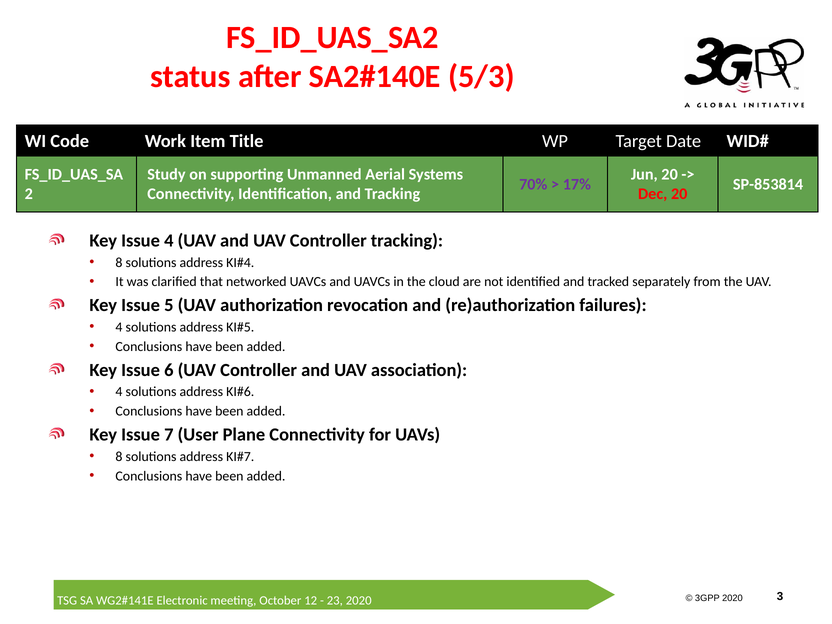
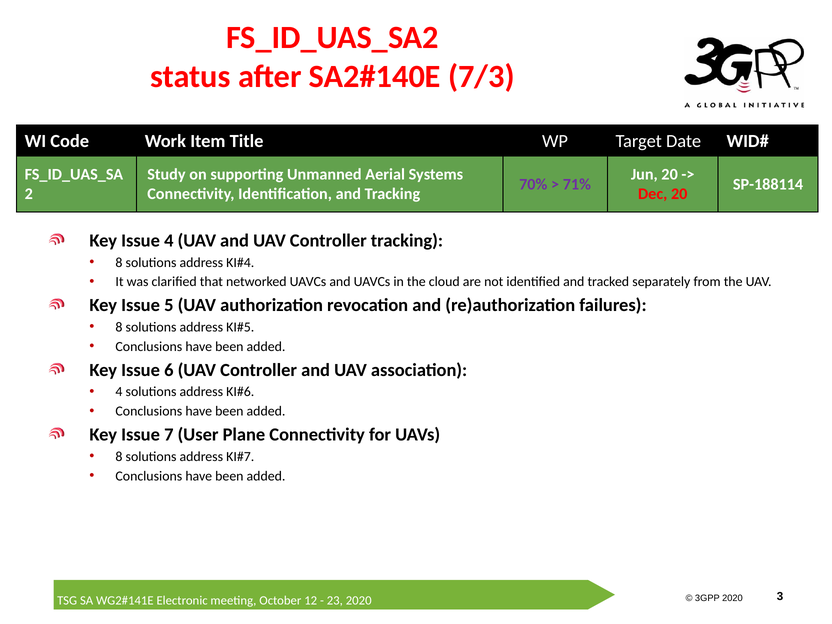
5/3: 5/3 -> 7/3 (481, 76)
17%: 17% -> 71% (577, 184)
SP-853814: SP-853814 -> SP-188114 (768, 184)
4: 4 -> 8 (119, 327)
